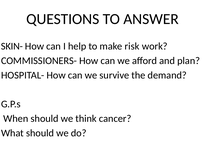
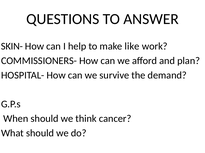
risk: risk -> like (132, 46)
